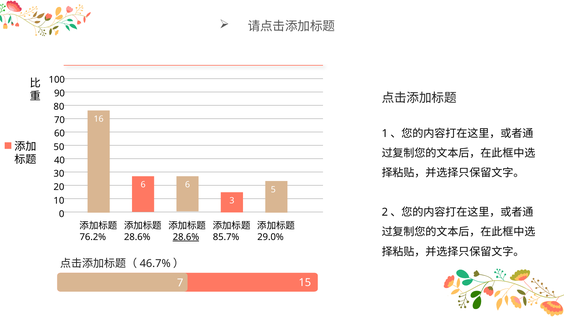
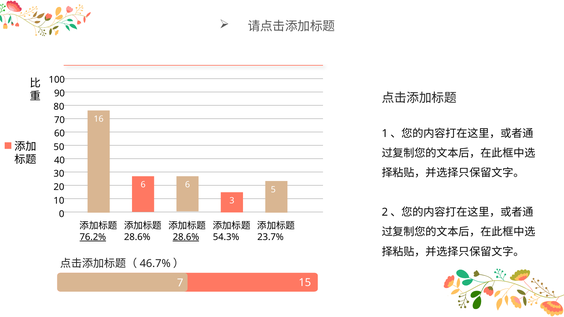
76.2% underline: none -> present (93, 237)
85.7%: 85.7% -> 54.3% (226, 237)
29.0%: 29.0% -> 23.7% (270, 237)
